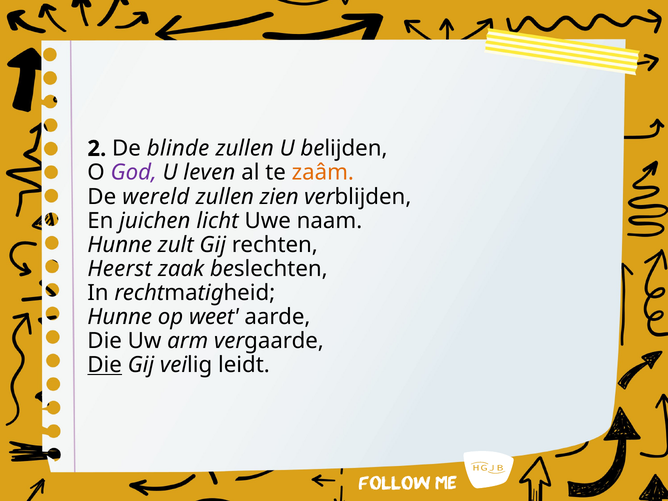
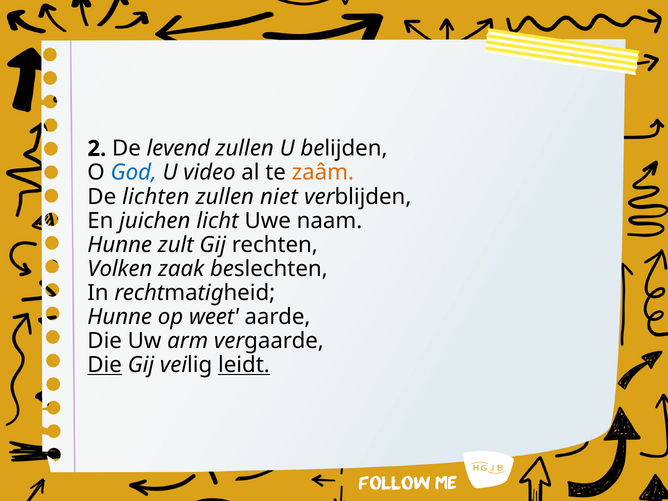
blinde: blinde -> levend (178, 149)
God colour: purple -> blue (134, 173)
leven: leven -> video (209, 173)
wereld: wereld -> lichten (156, 197)
zien: zien -> niet (279, 197)
Heerst: Heerst -> Volken (120, 269)
leidt underline: none -> present (244, 365)
